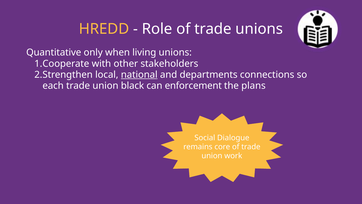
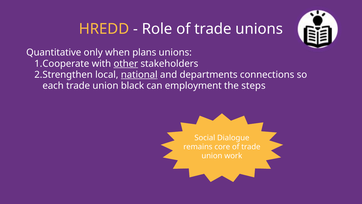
living: living -> plans (144, 52)
other underline: none -> present (126, 63)
enforcement: enforcement -> employment (193, 86)
plans: plans -> steps (253, 86)
